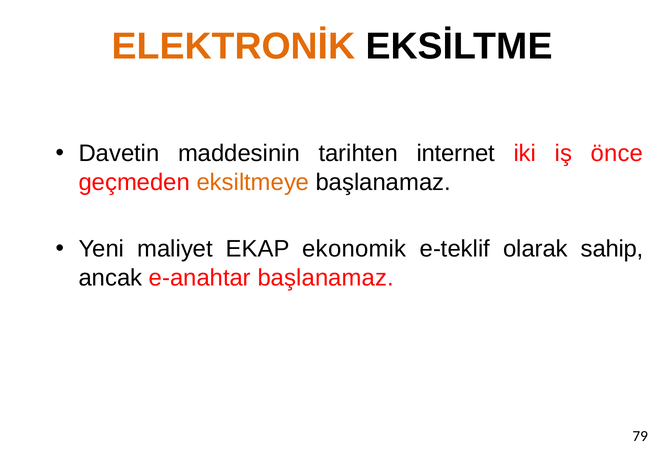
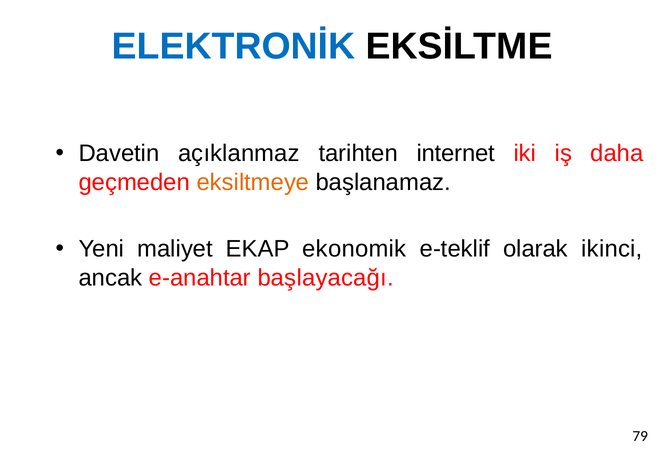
ELEKTRONİK colour: orange -> blue (234, 47)
maddesinin: maddesinin -> açıklanmaz (239, 154)
önce: önce -> daha (617, 154)
sahip: sahip -> ikinci (612, 249)
e-anahtar başlanamaz: başlanamaz -> başlayacağı (326, 278)
